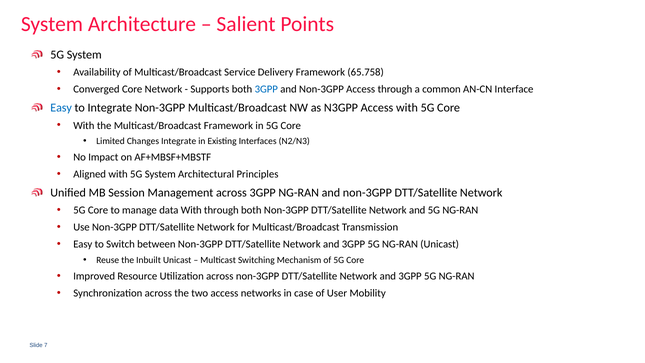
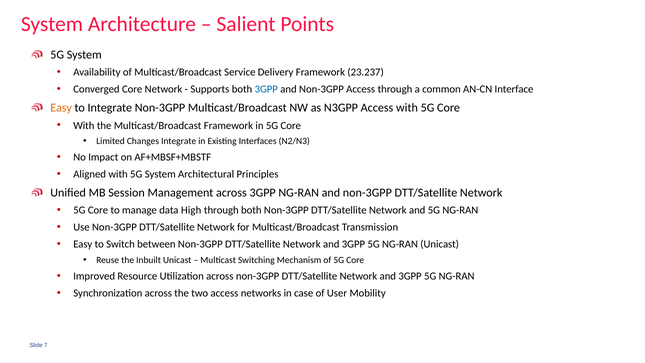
65.758: 65.758 -> 23.237 (366, 72)
Easy colour: blue -> orange (61, 108)
data With: With -> High (191, 210)
